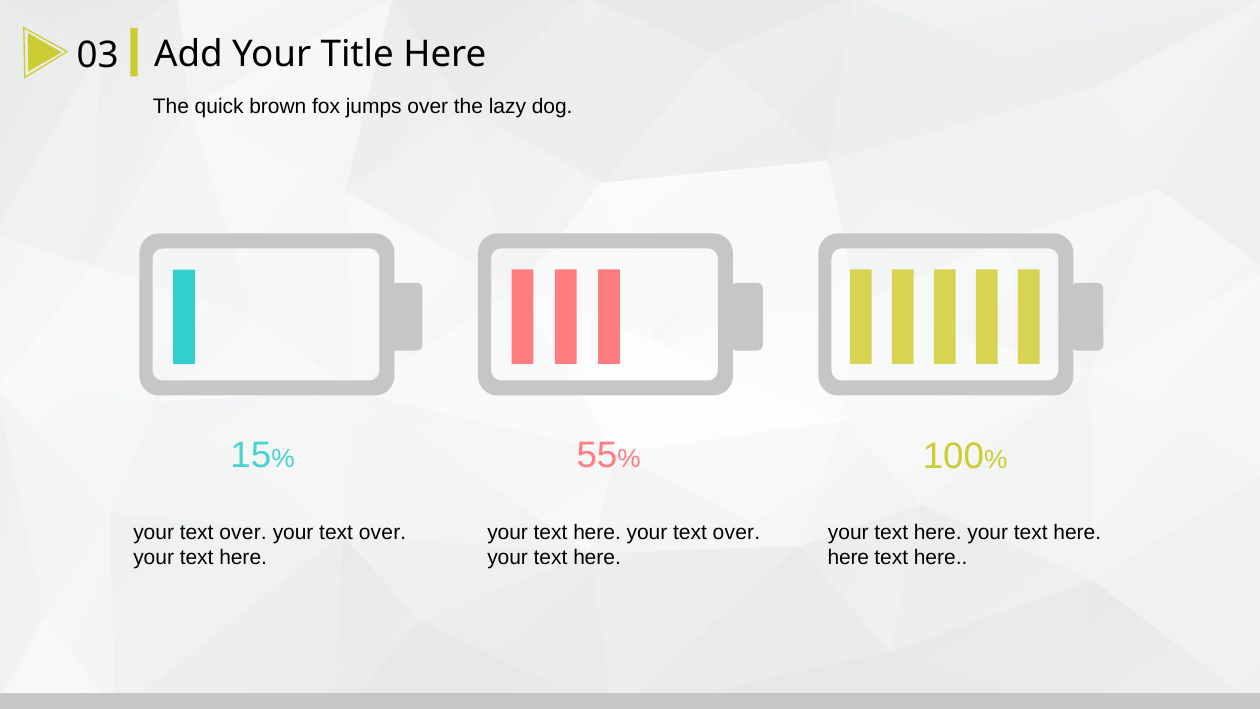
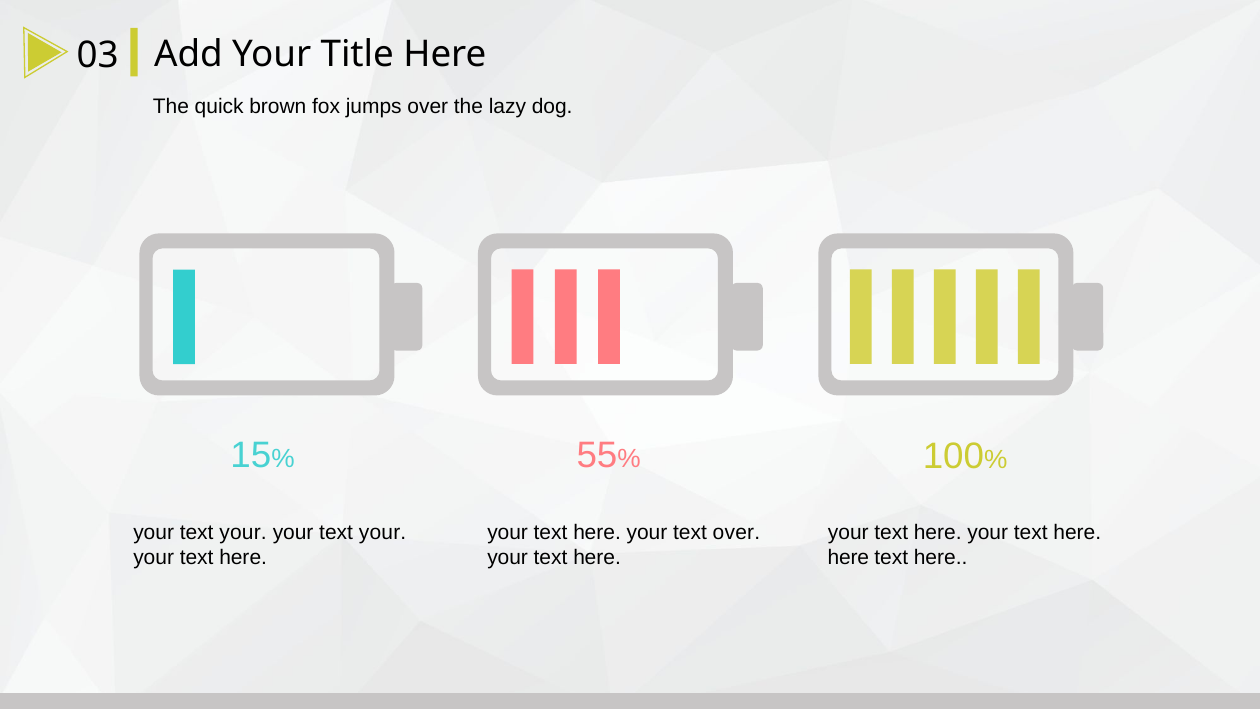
over: over -> your (243, 532)
over: over -> your (383, 532)
